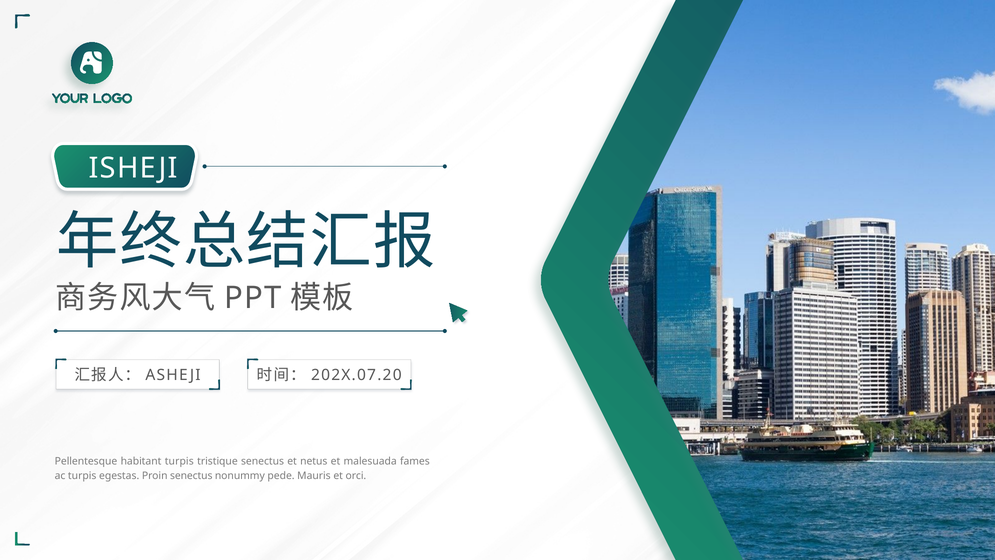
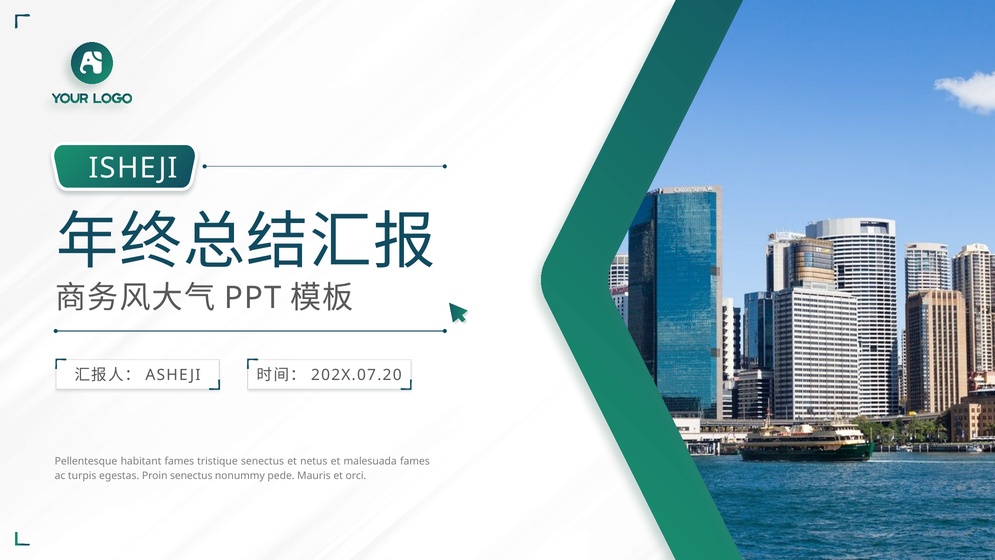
habitant turpis: turpis -> fames (179, 461)
